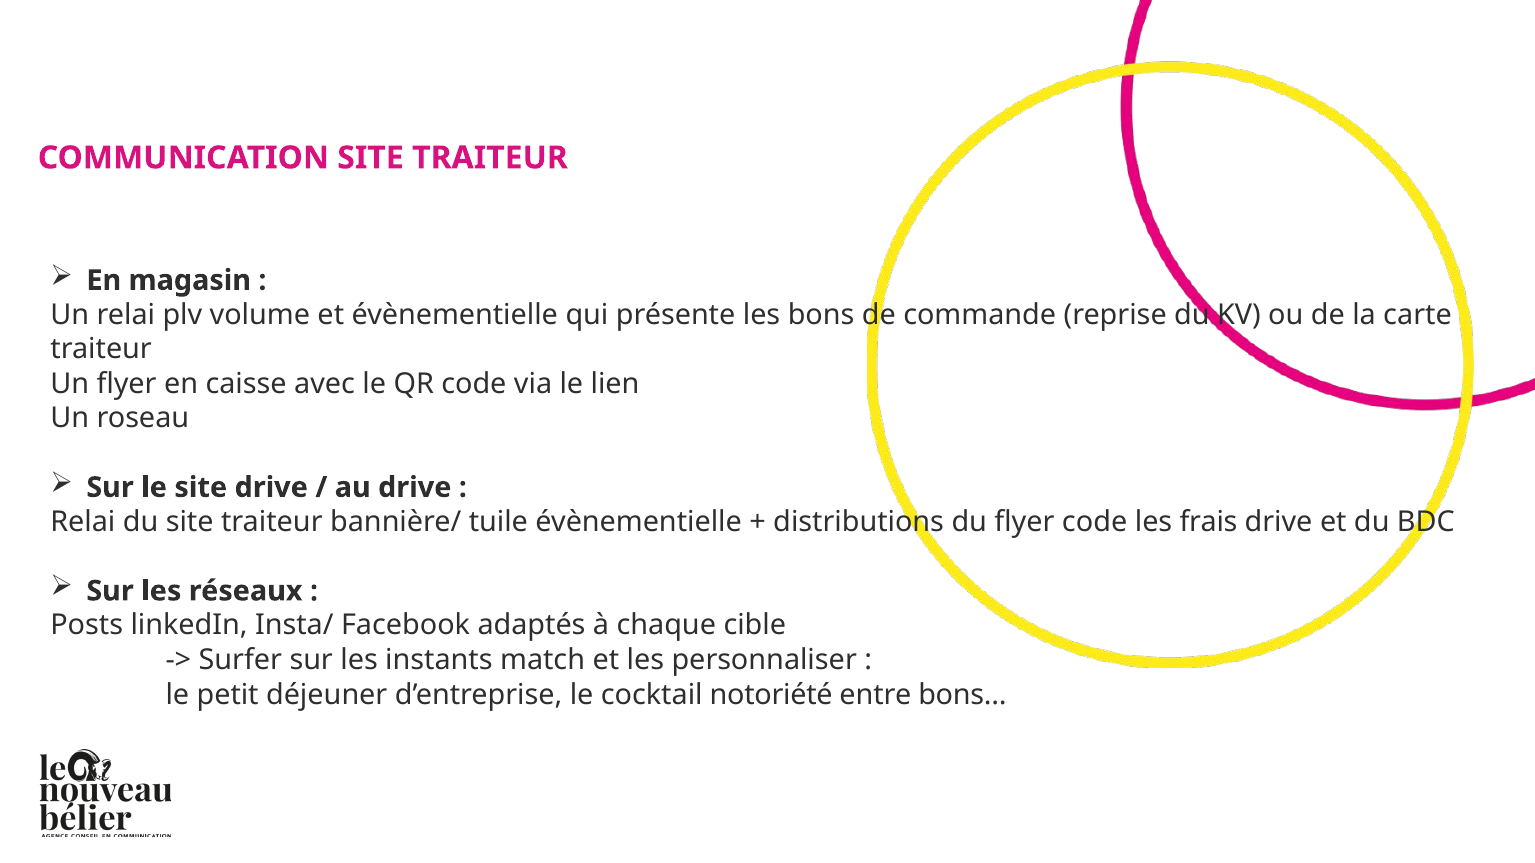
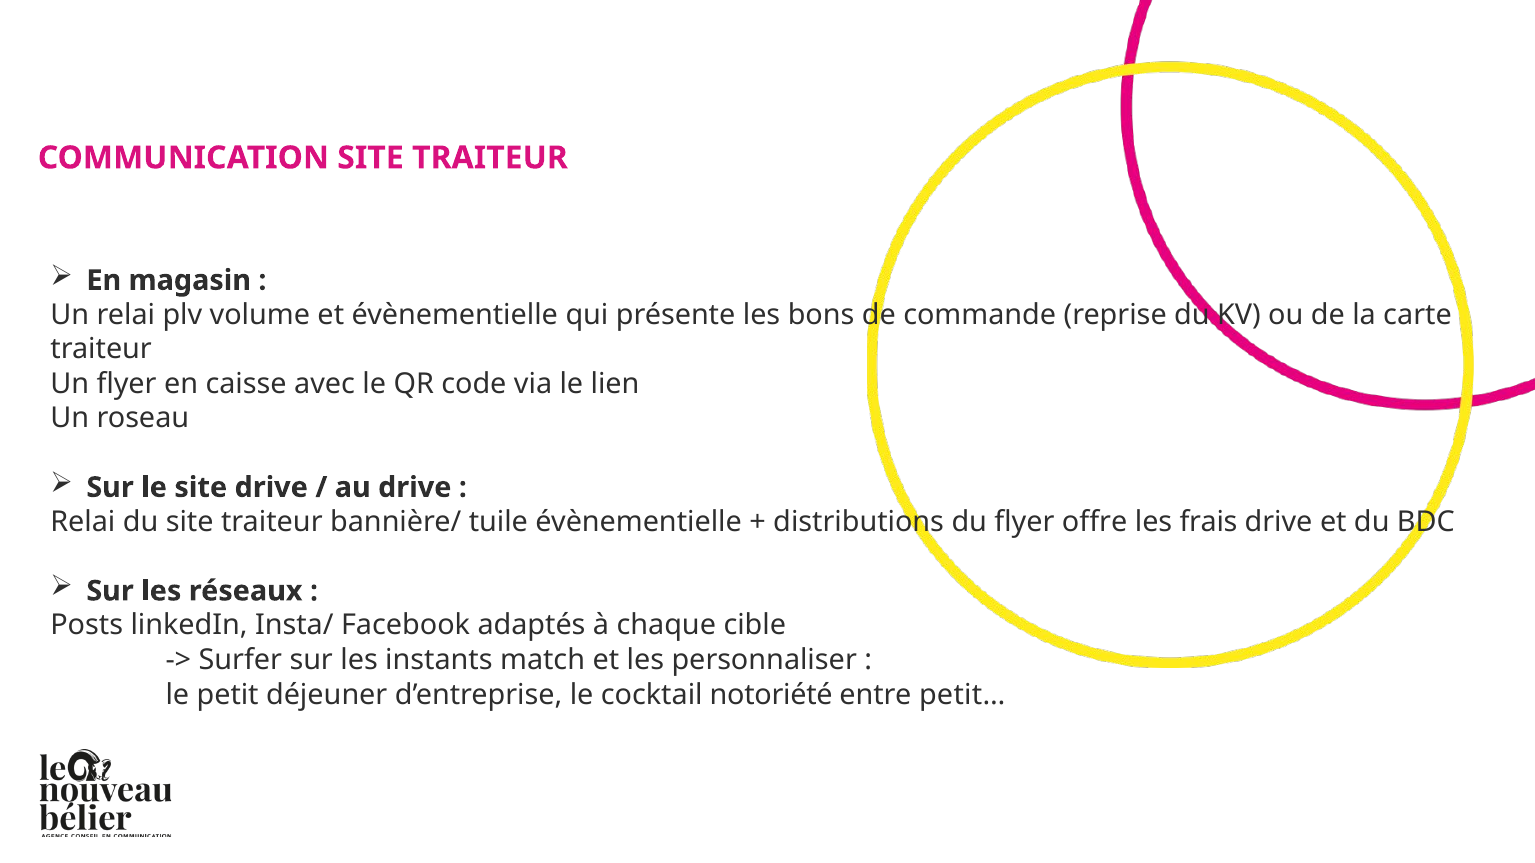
flyer code: code -> offre (1095, 522)
bons…: bons… -> petit… (962, 695)
